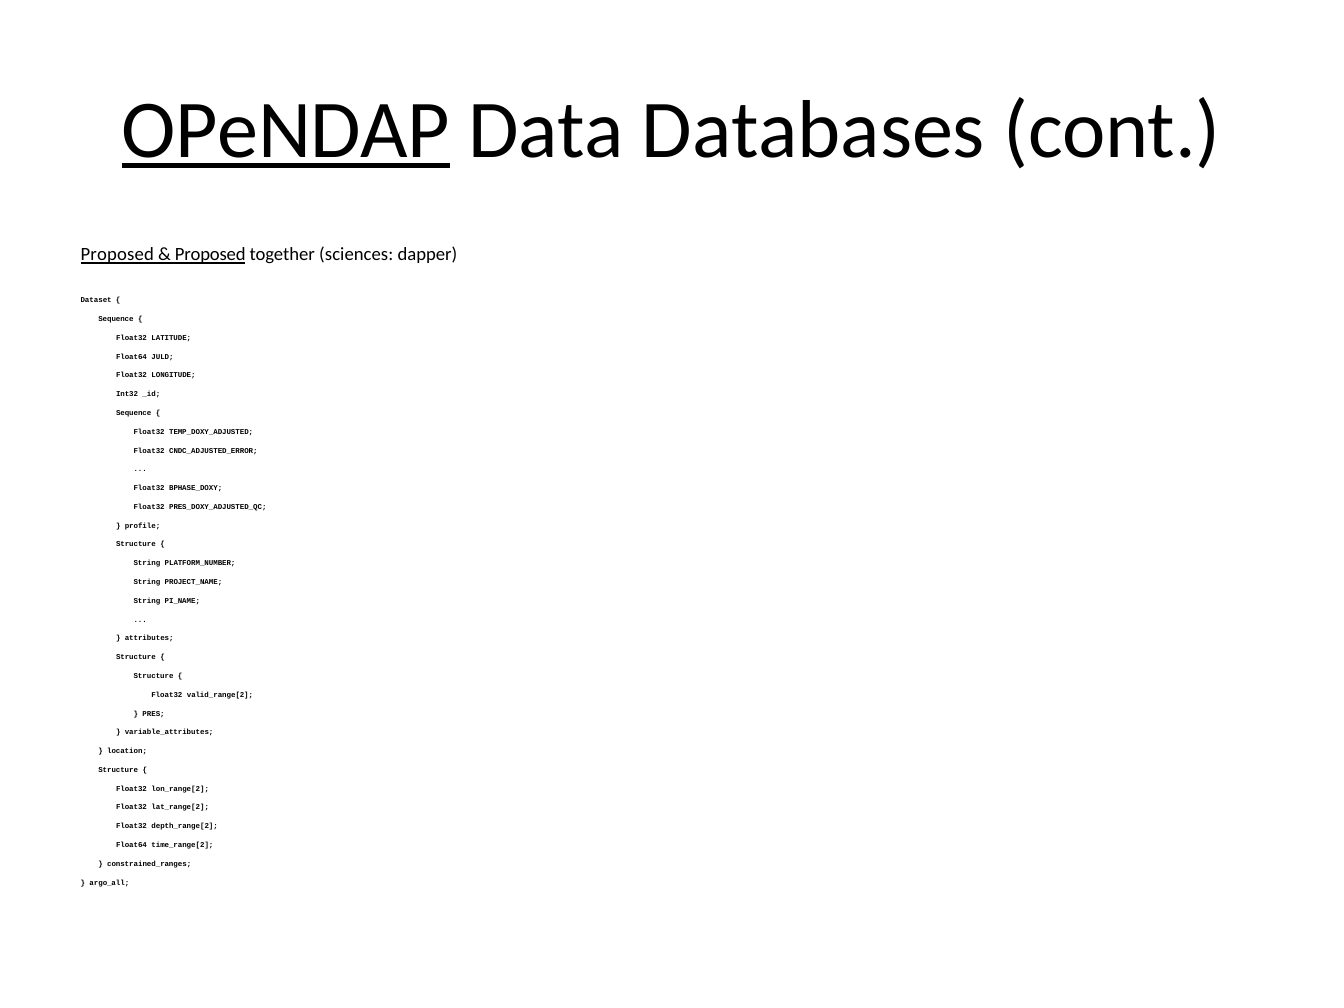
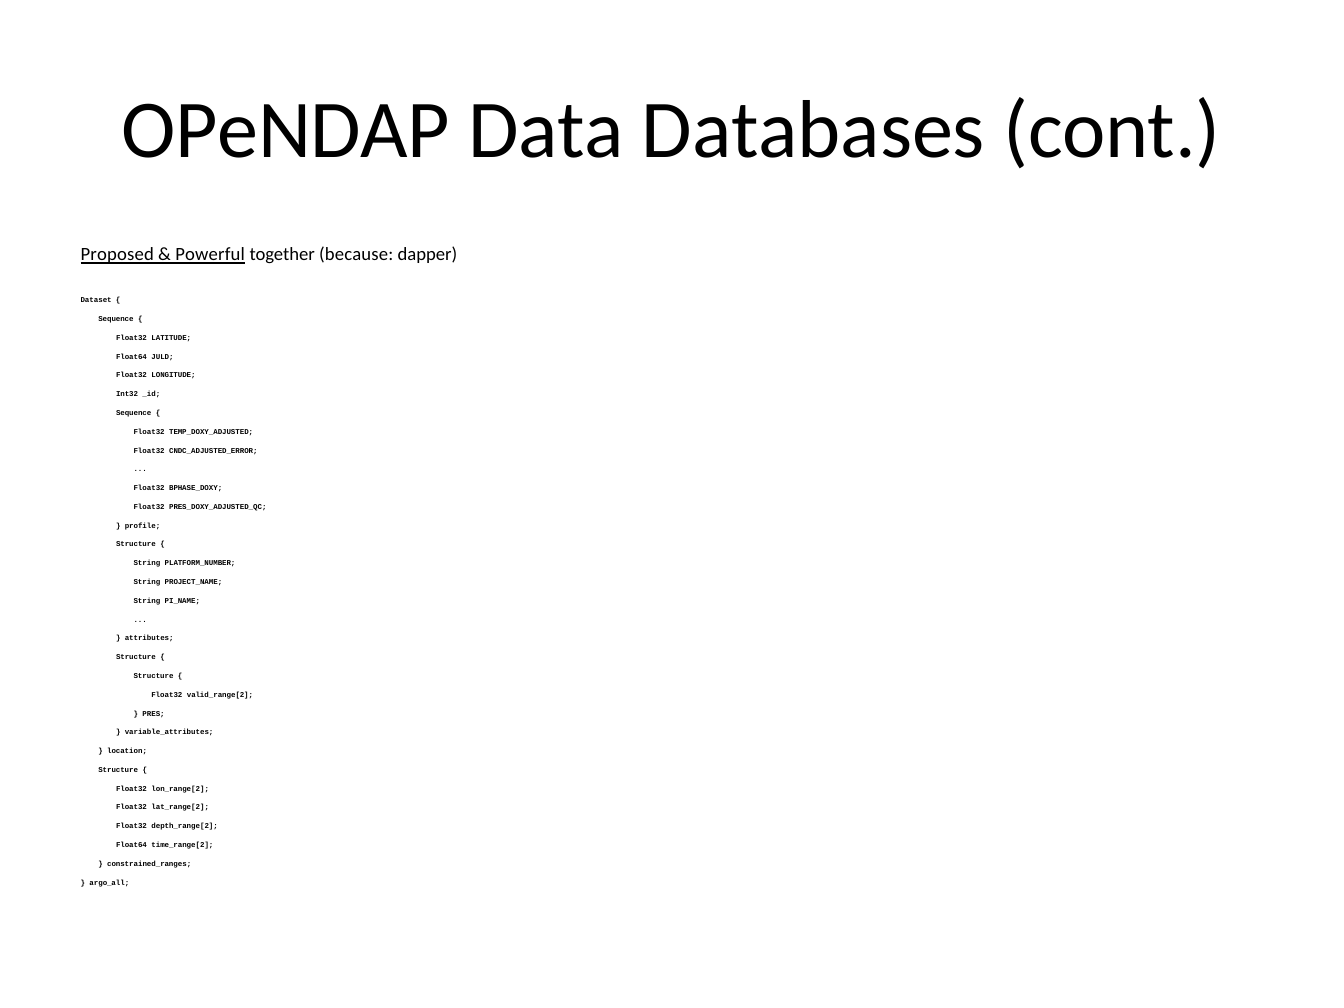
OPeNDAP underline: present -> none (286, 130)
Proposed: Proposed -> Powerful (210, 254)
sciences: sciences -> because (356, 254)
